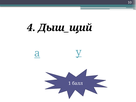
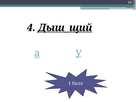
Дыш_щий underline: none -> present (65, 28)
